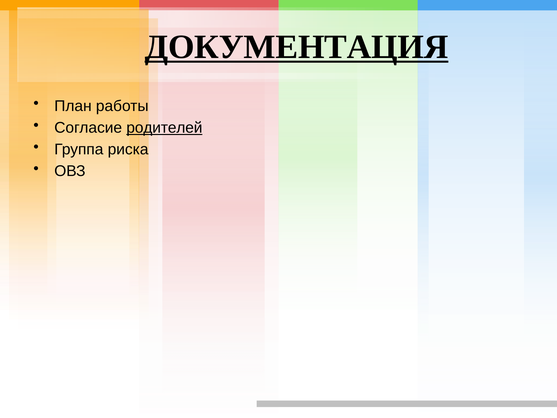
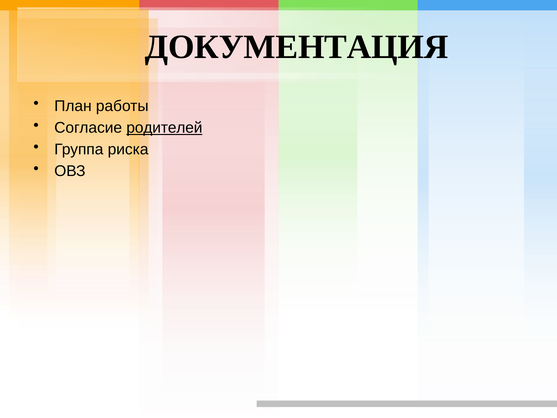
ДОКУМЕНТАЦИЯ underline: present -> none (297, 47)
